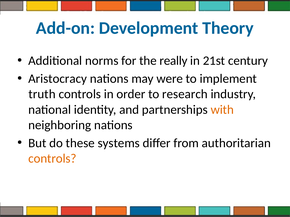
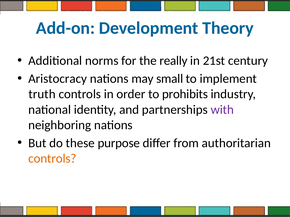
were: were -> small (170, 79)
research: research -> prohibits (185, 94)
with colour: orange -> purple (222, 110)
systems: systems -> purpose (119, 143)
